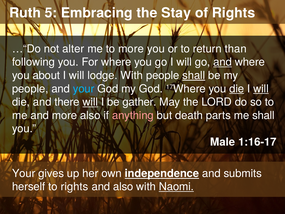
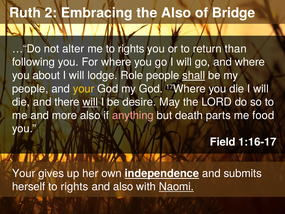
5: 5 -> 2 (51, 13)
the Stay: Stay -> Also (176, 13)
of Rights: Rights -> Bridge (234, 13)
me to more: more -> rights (131, 49)
and underline: present -> none (223, 62)
lodge With: With -> Role (132, 75)
your colour: light blue -> yellow (84, 89)
die underline: present -> none (237, 89)
will underline: present -> none (261, 89)
gather: gather -> desire (139, 102)
me shall: shall -> food (263, 115)
Male: Male -> Field (223, 142)
